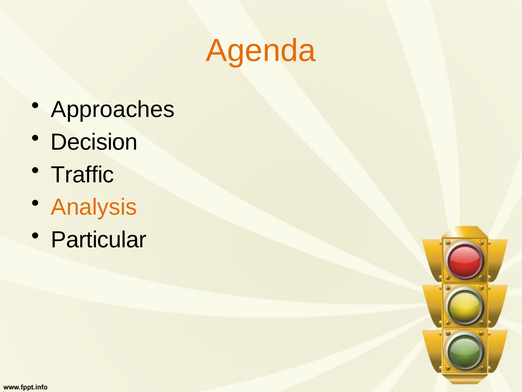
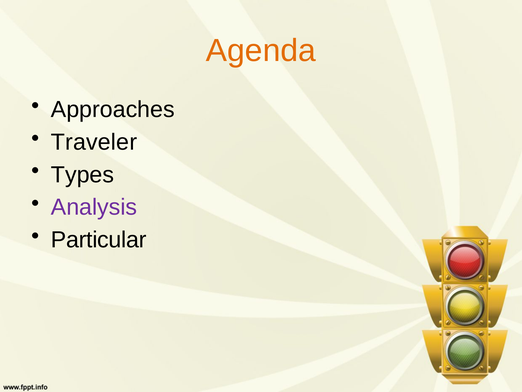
Decision: Decision -> Traveler (94, 142)
Traffic: Traffic -> Types (82, 174)
Analysis colour: orange -> purple (94, 207)
